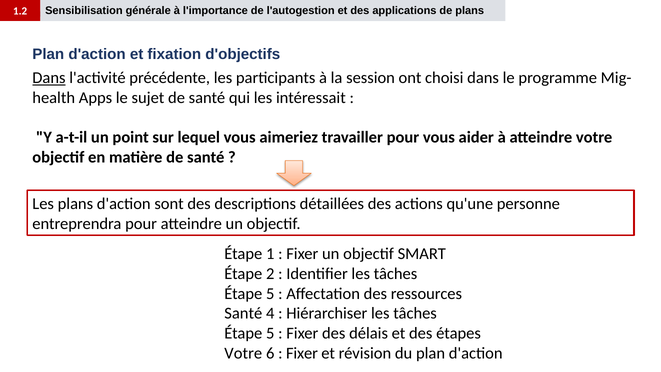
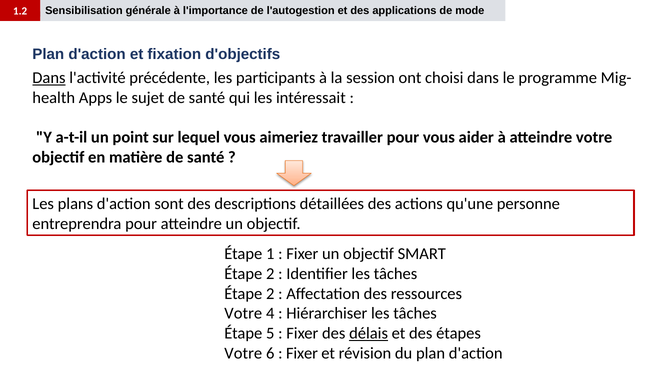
de plans: plans -> mode (470, 10)
5: 5 -> 2 (270, 293)
Santé: Santé -> Votre (243, 313)
délais underline: none -> present (369, 333)
